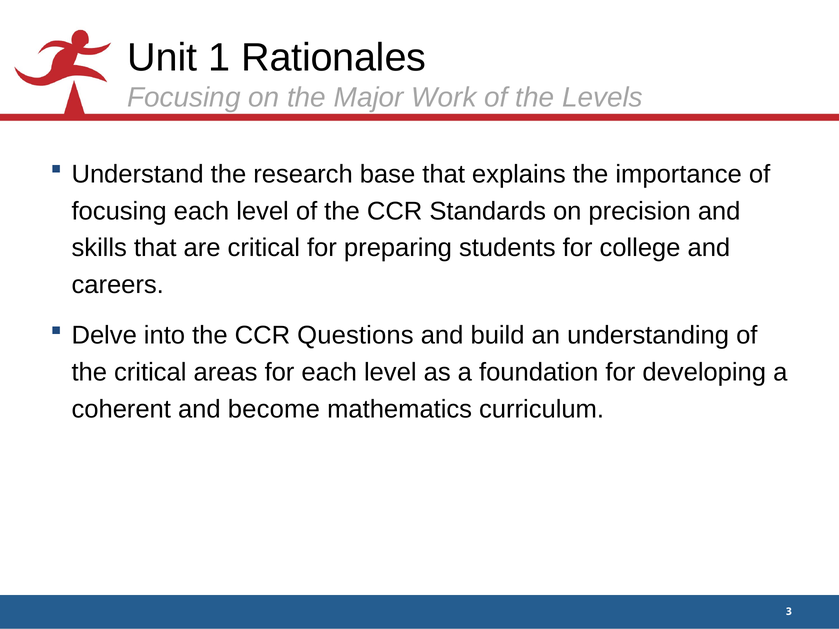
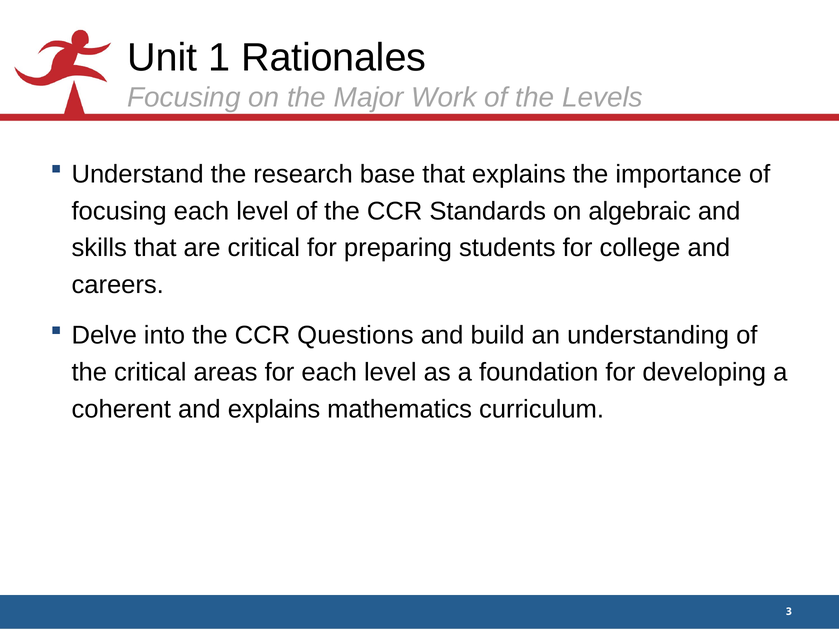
precision: precision -> algebraic (640, 211)
and become: become -> explains (274, 409)
